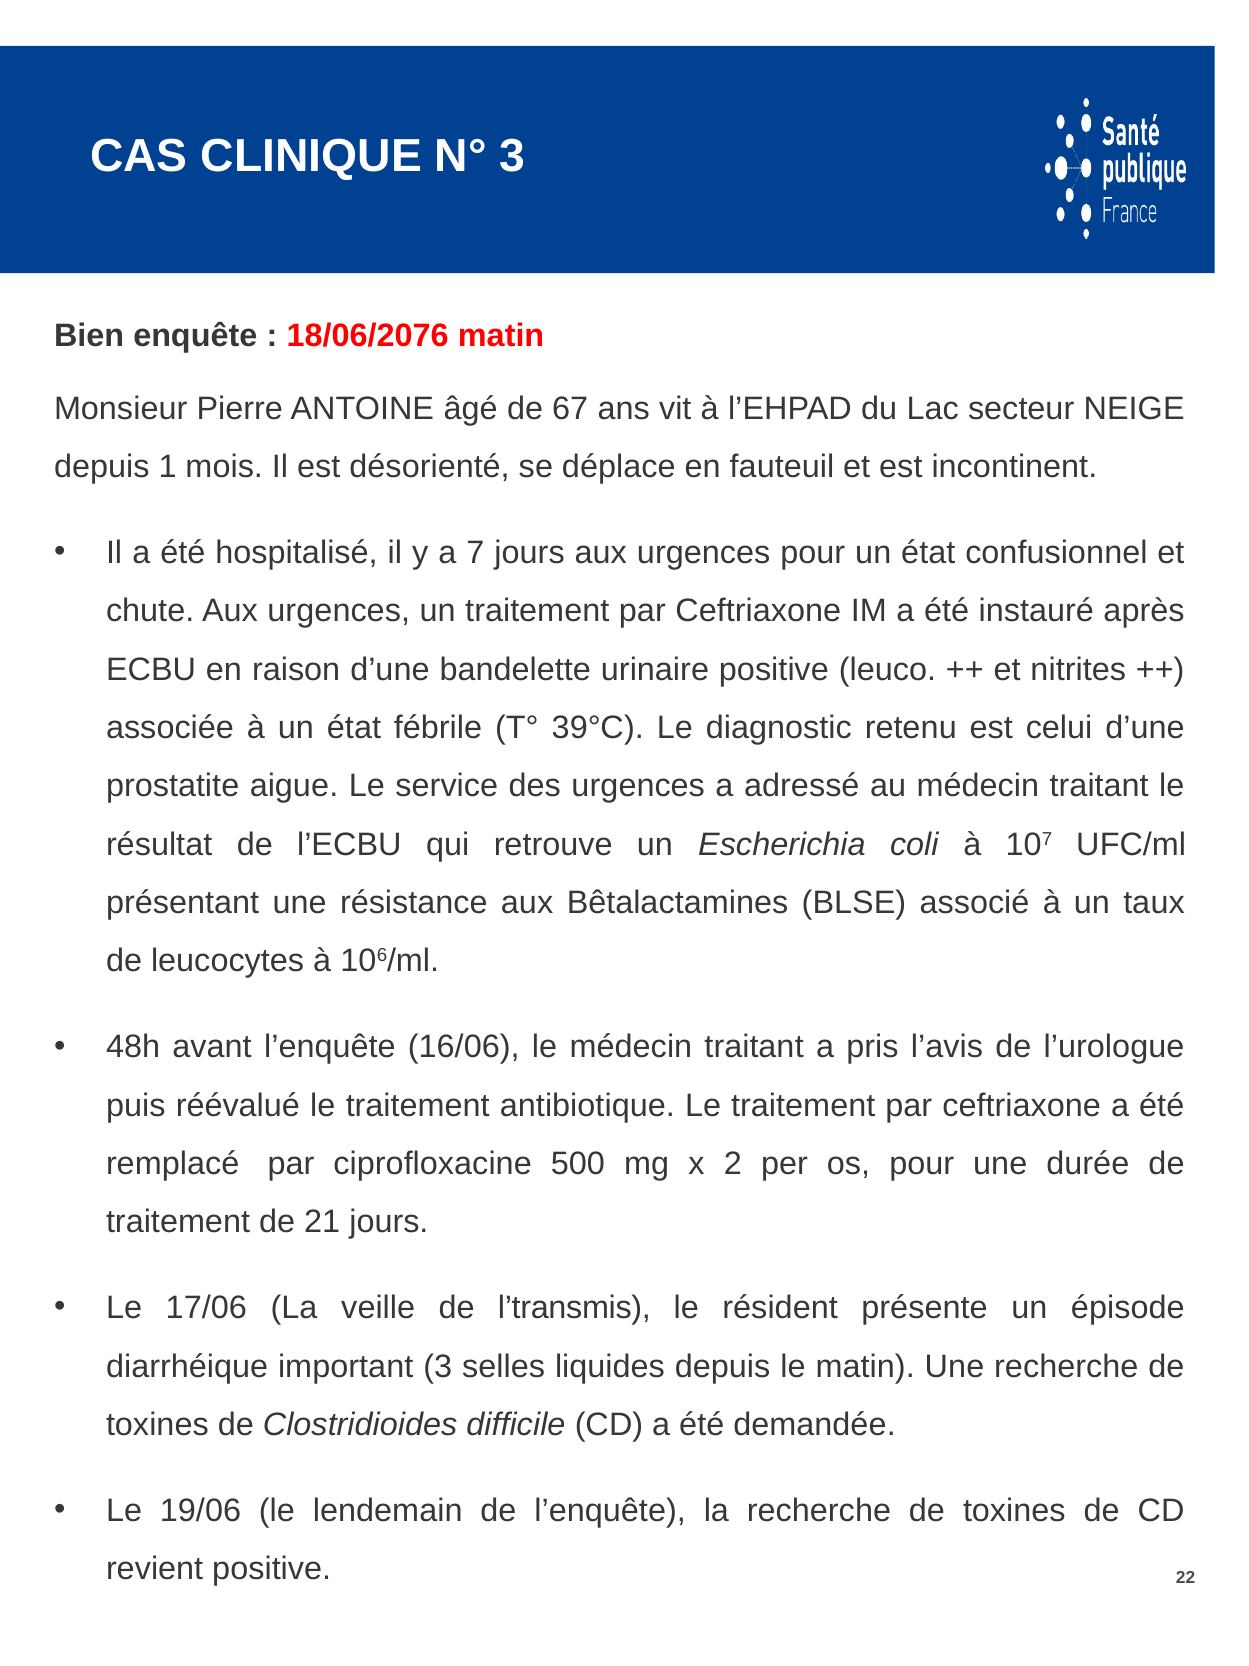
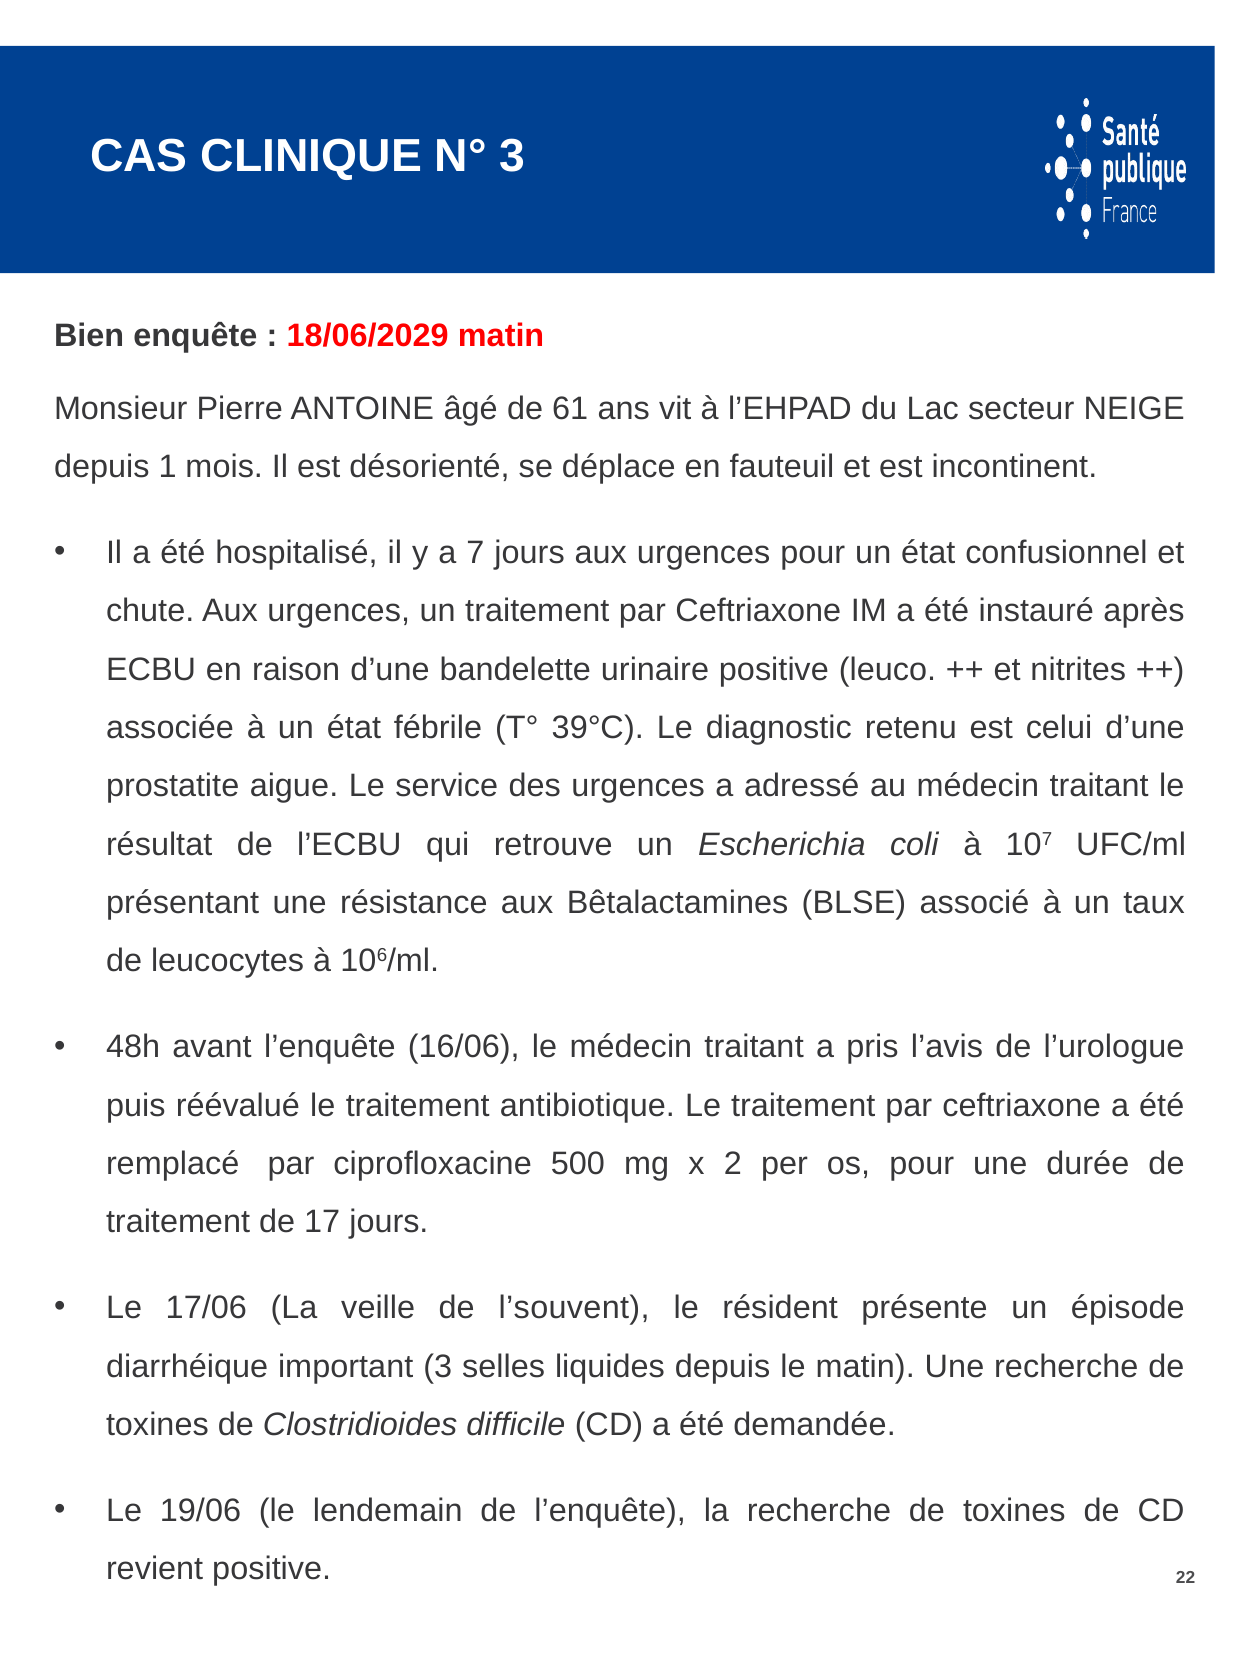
18/06/2076: 18/06/2076 -> 18/06/2029 (368, 336)
67: 67 -> 61 (570, 408)
21: 21 -> 17 (322, 1221)
l’transmis: l’transmis -> l’souvent (574, 1307)
